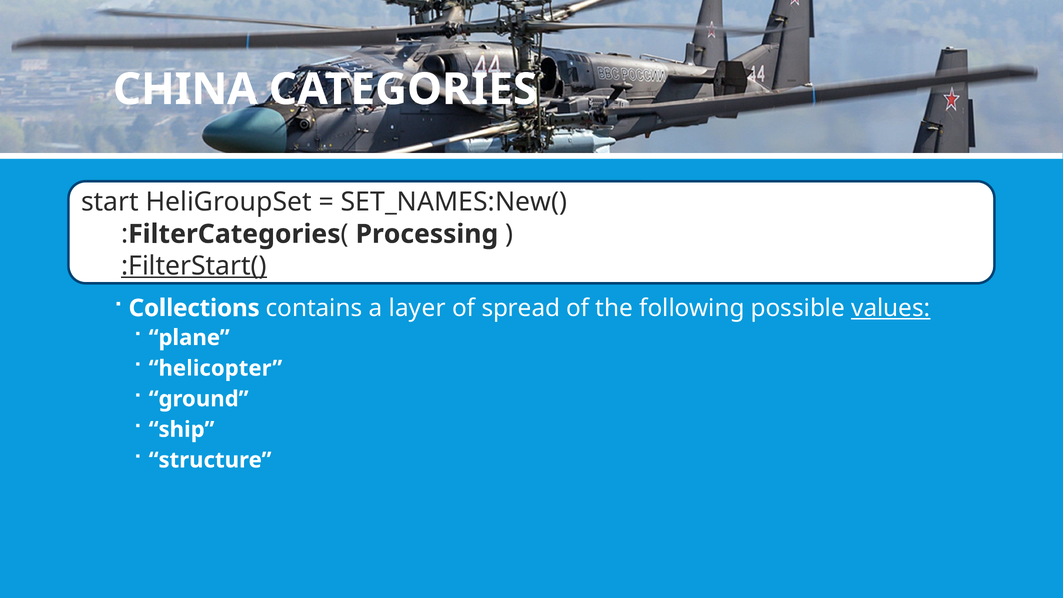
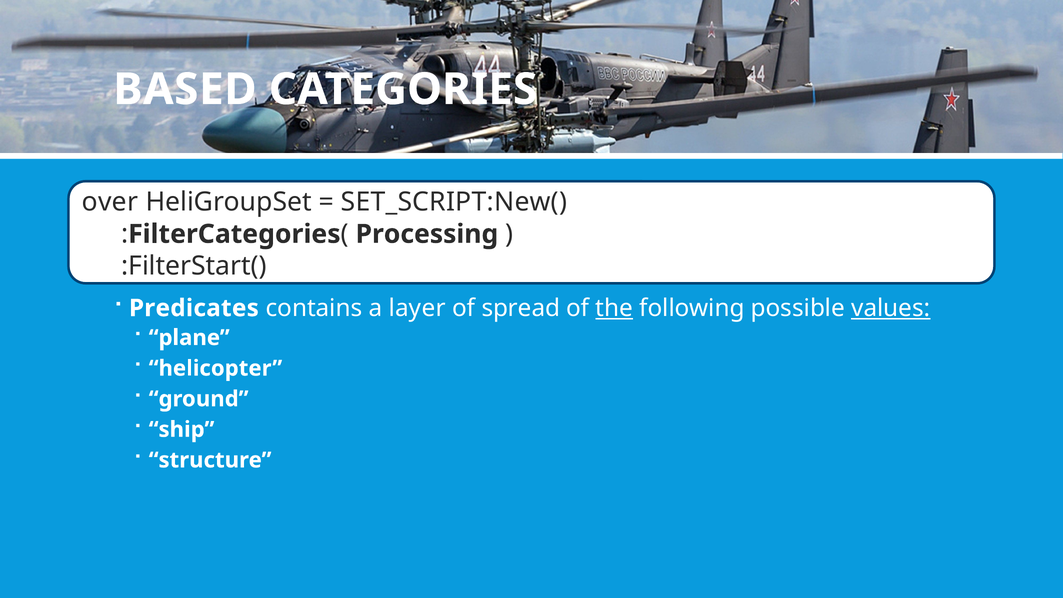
CHINA: CHINA -> BASED (185, 89)
start: start -> over (110, 202)
SET_NAMES:New(: SET_NAMES:New( -> SET_SCRIPT:New( (454, 202)
:FilterStart( underline: present -> none (194, 266)
Collections: Collections -> Predicates (194, 308)
the underline: none -> present (614, 308)
